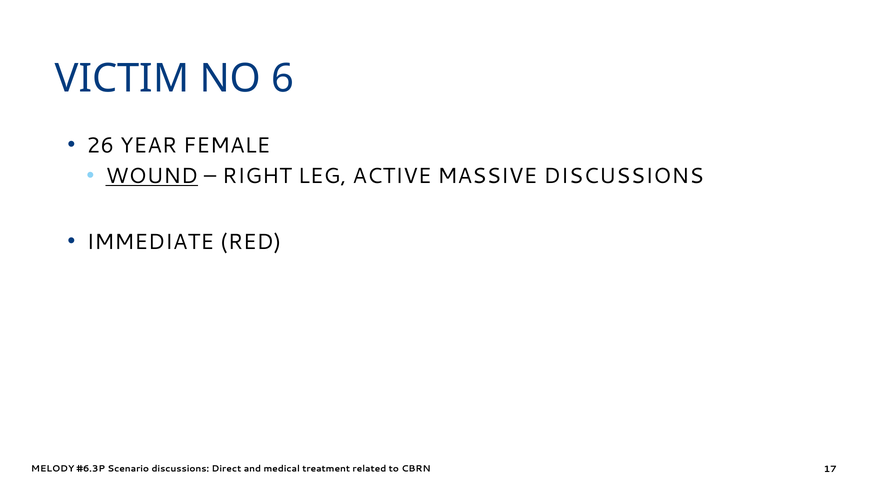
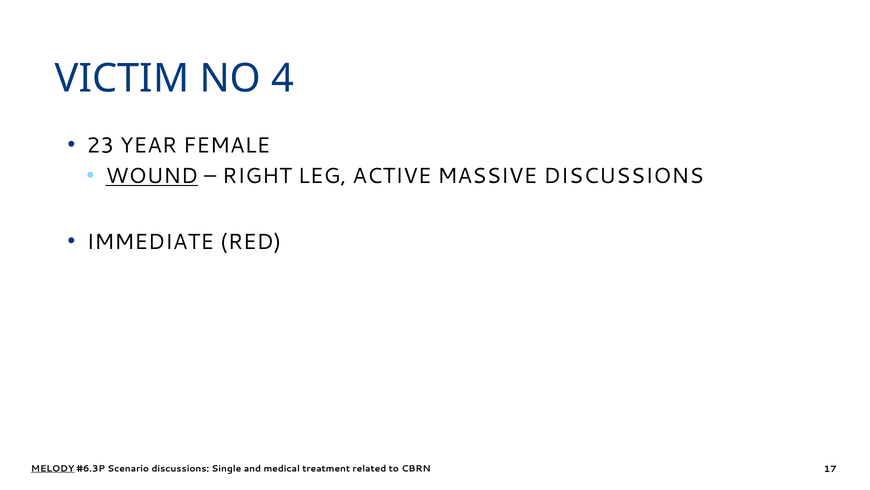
6: 6 -> 4 (283, 78)
26: 26 -> 23 (100, 145)
MELODY underline: none -> present (53, 468)
Direct: Direct -> Single (226, 468)
